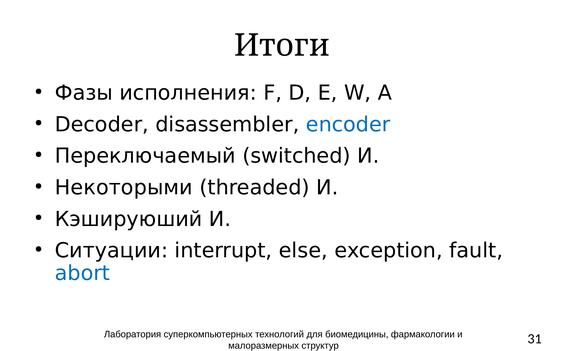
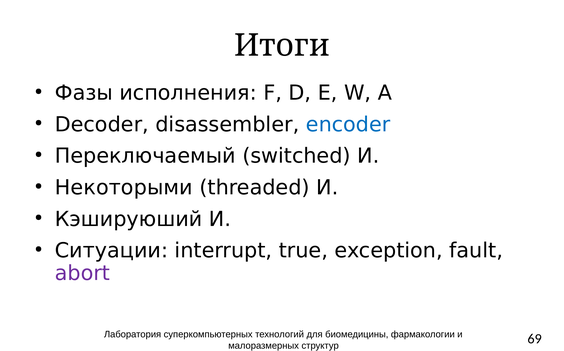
else: else -> true (303, 251)
abort colour: blue -> purple (82, 273)
31: 31 -> 69 (535, 339)
